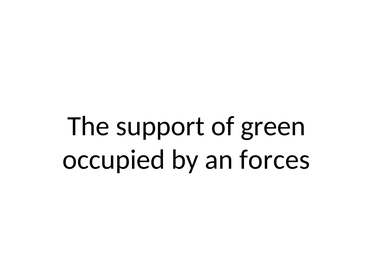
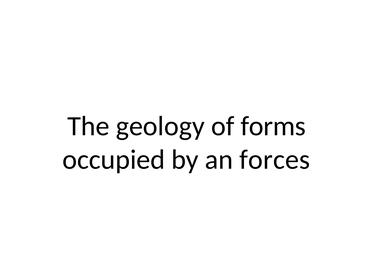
support: support -> geology (160, 127)
green: green -> forms (273, 127)
